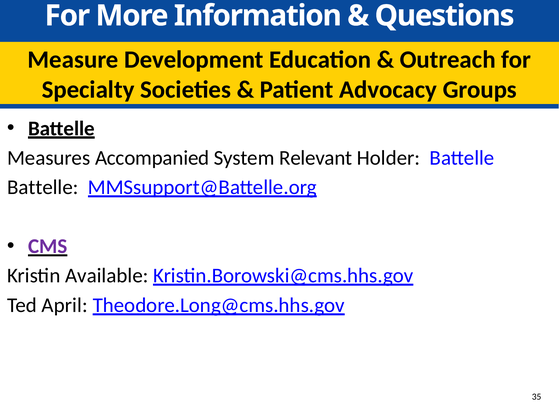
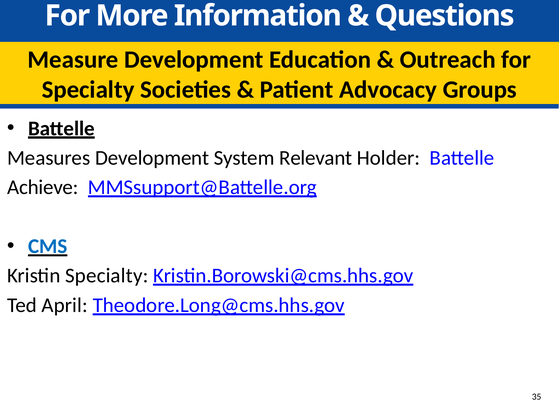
Measures Accompanied: Accompanied -> Development (152, 158)
Battelle: Battelle -> Achieve (43, 187)
CMS colour: purple -> blue (48, 246)
Kristin Available: Available -> Specialty (107, 276)
